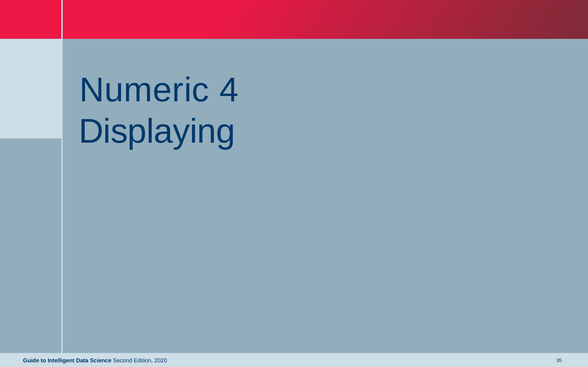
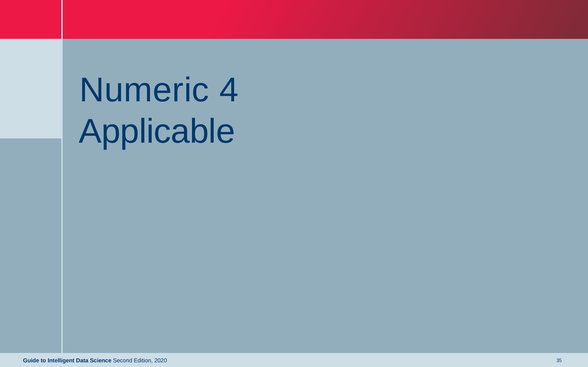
Displaying: Displaying -> Applicable (157, 132)
